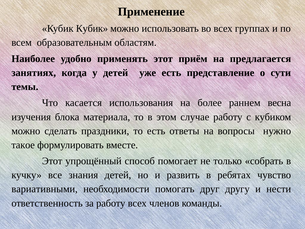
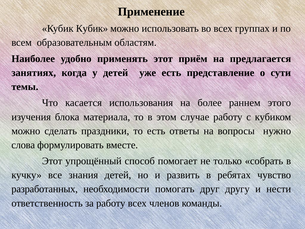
весна: весна -> этого (279, 103)
такое: такое -> слова (23, 145)
вариативными: вариативными -> разработанных (45, 189)
